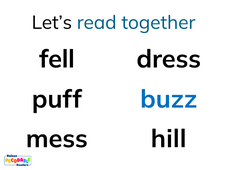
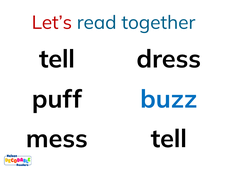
Let’s colour: black -> red (52, 23)
fell: fell -> tell (57, 59)
hill: hill -> tell (169, 139)
